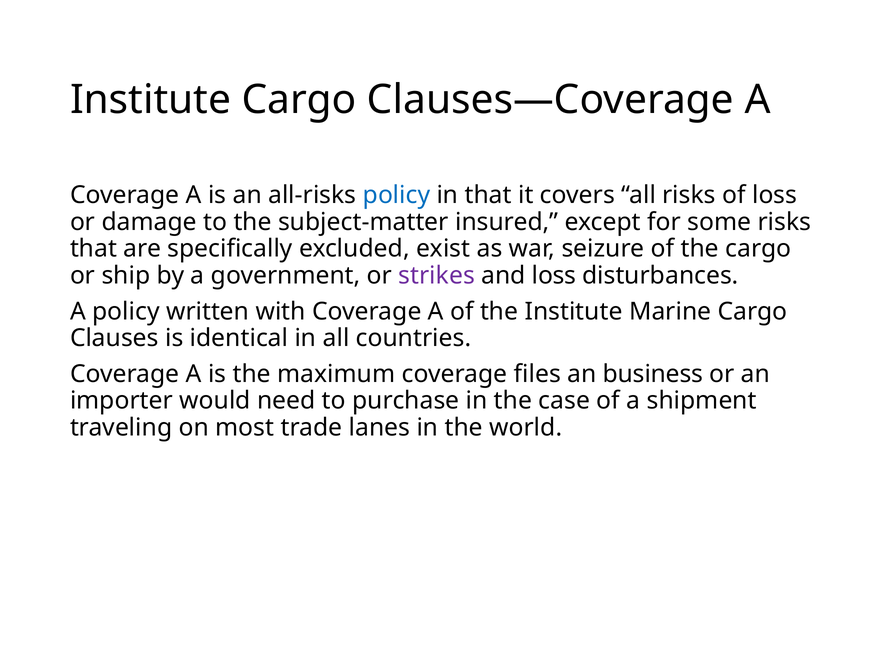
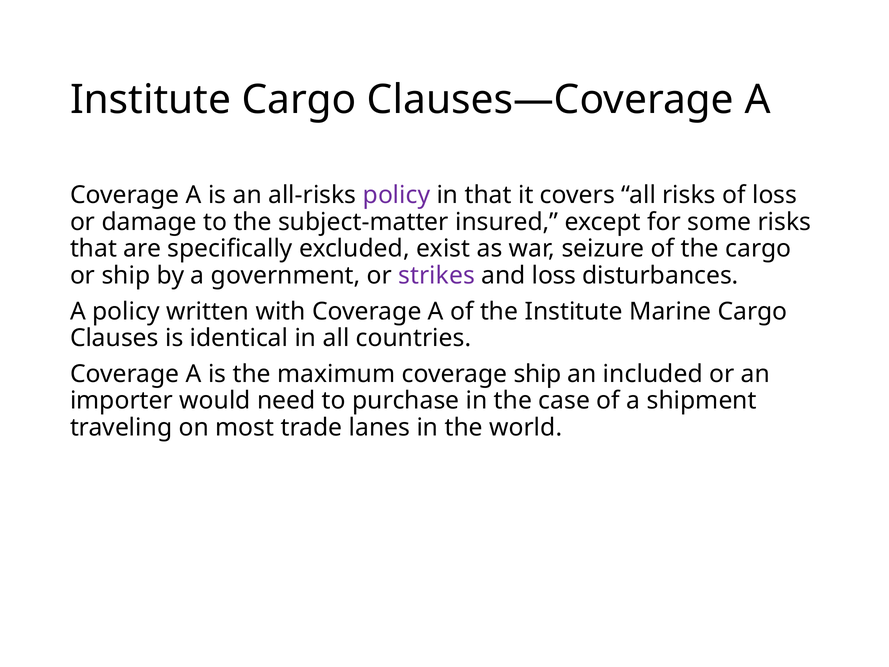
policy colour: blue -> purple (397, 195)
coverage files: files -> ship (537, 374)
business: business -> included (653, 374)
